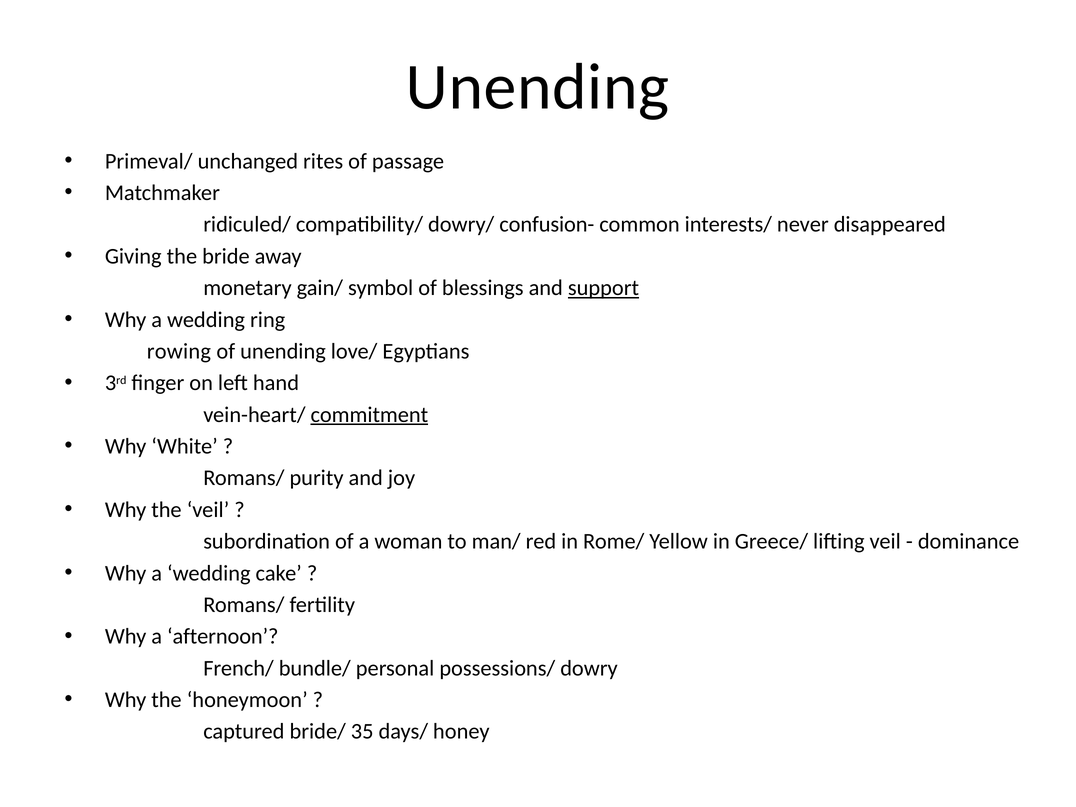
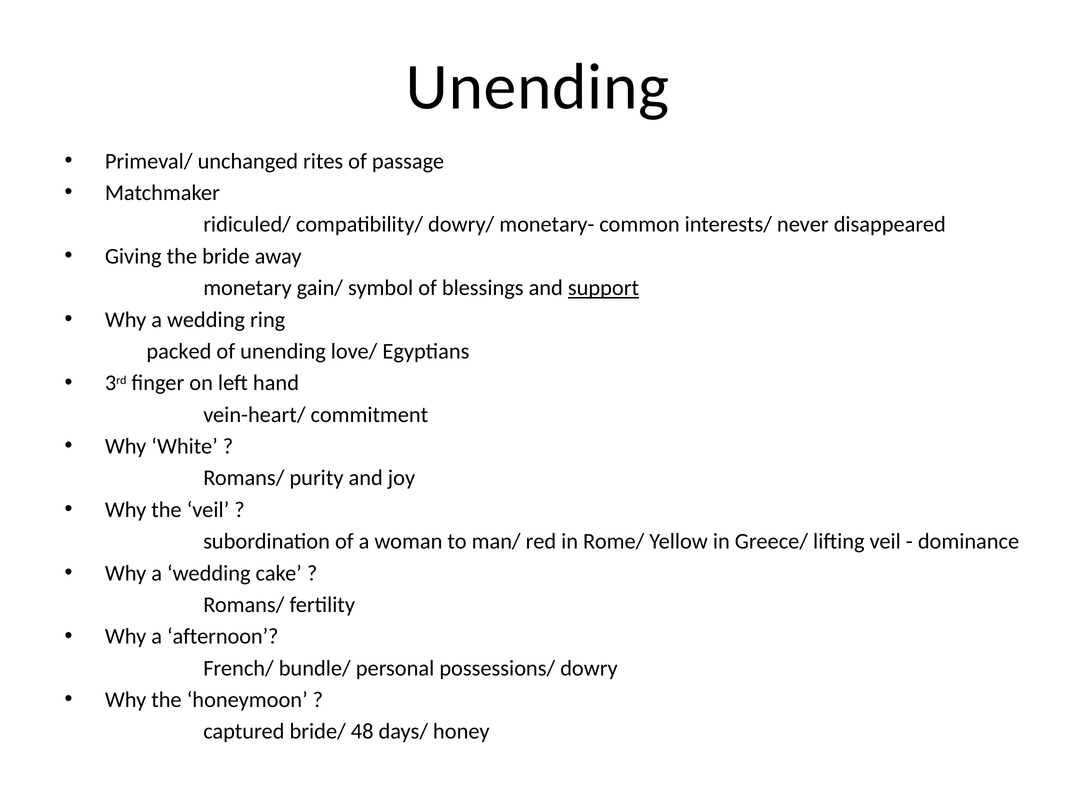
confusion-: confusion- -> monetary- (547, 225)
rowing: rowing -> packed (179, 351)
commitment underline: present -> none (369, 415)
35: 35 -> 48 (362, 732)
